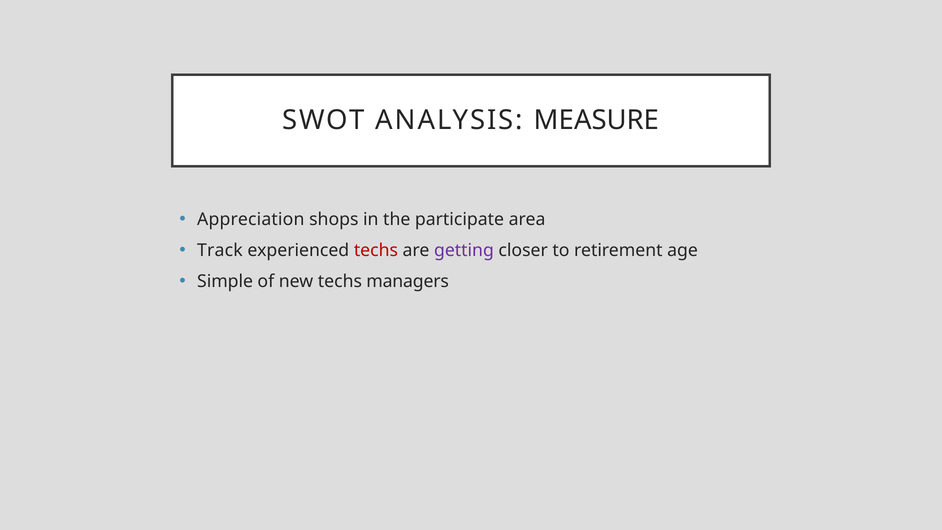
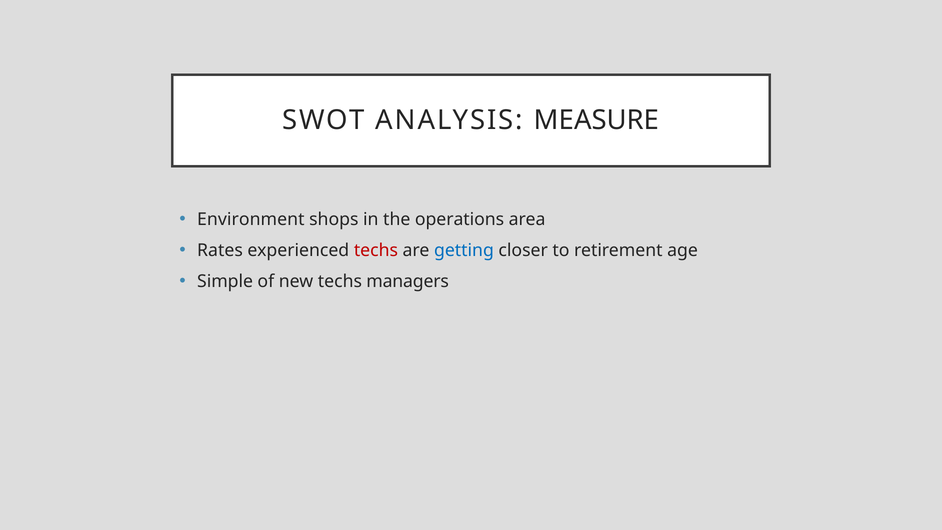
Appreciation: Appreciation -> Environment (251, 219)
participate: participate -> operations (460, 219)
Track: Track -> Rates (220, 250)
getting colour: purple -> blue (464, 250)
